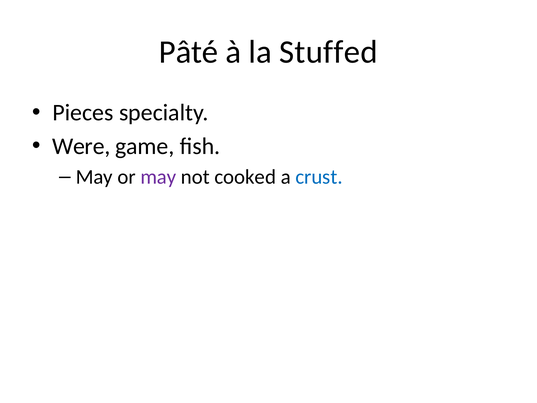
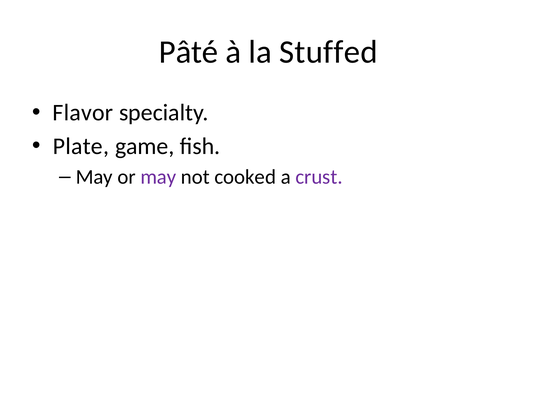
Pieces: Pieces -> Flavor (83, 113)
Were: Were -> Plate (81, 146)
crust colour: blue -> purple (319, 177)
